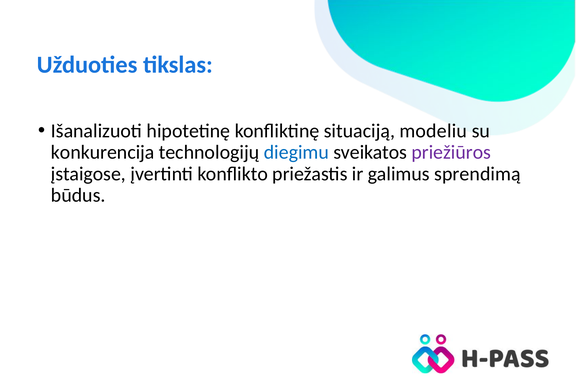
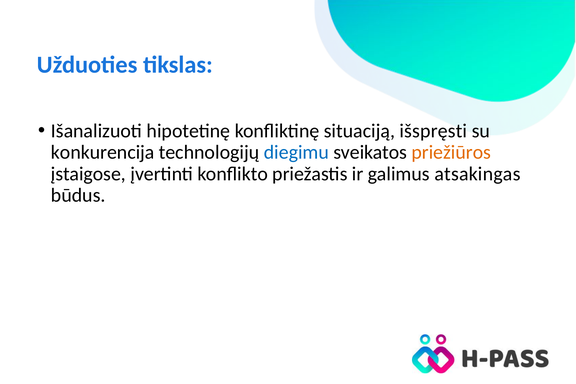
modeliu: modeliu -> išspręsti (433, 131)
priežiūros colour: purple -> orange (451, 152)
sprendimą: sprendimą -> atsakingas (477, 174)
